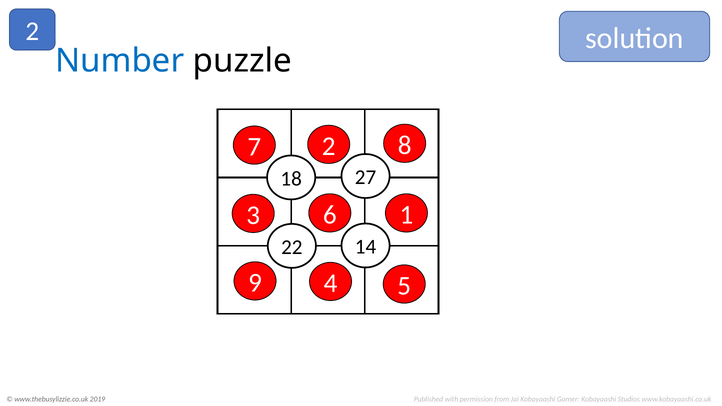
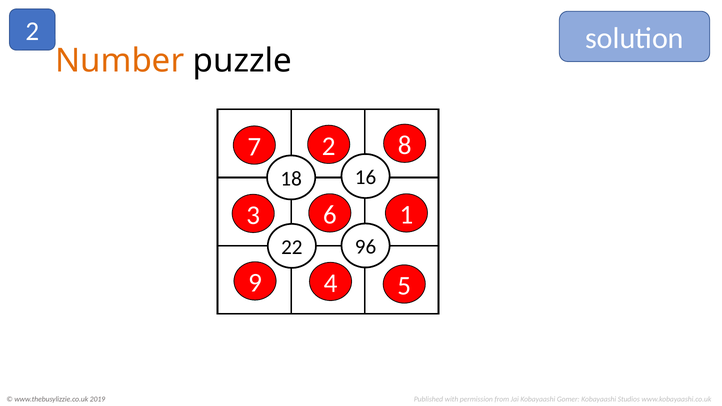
Number colour: blue -> orange (120, 61)
27: 27 -> 16 (366, 178)
14: 14 -> 96 (366, 247)
